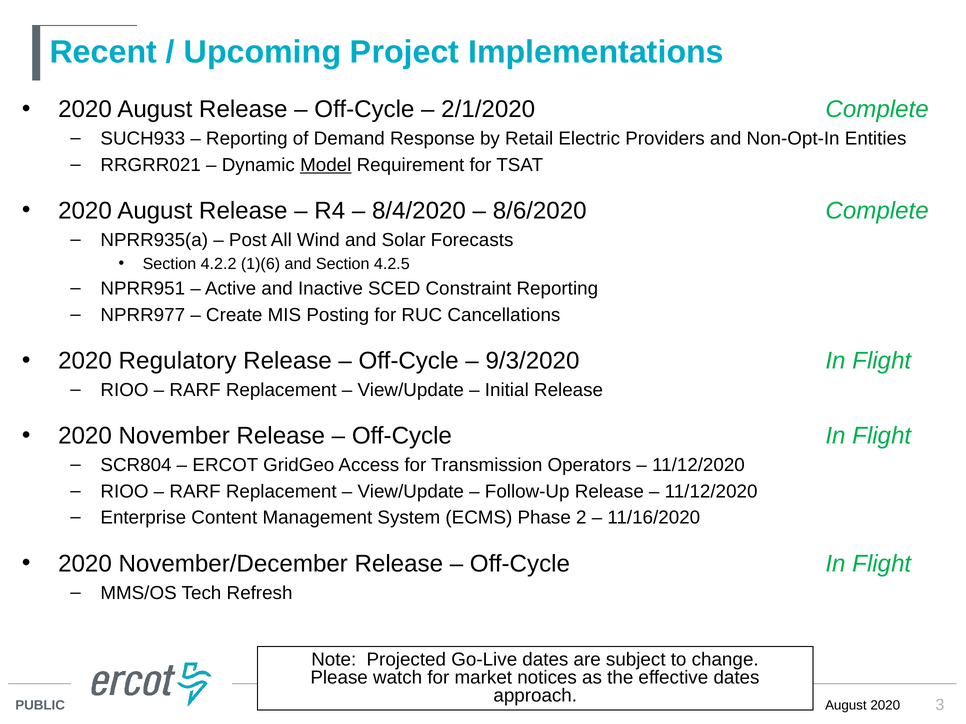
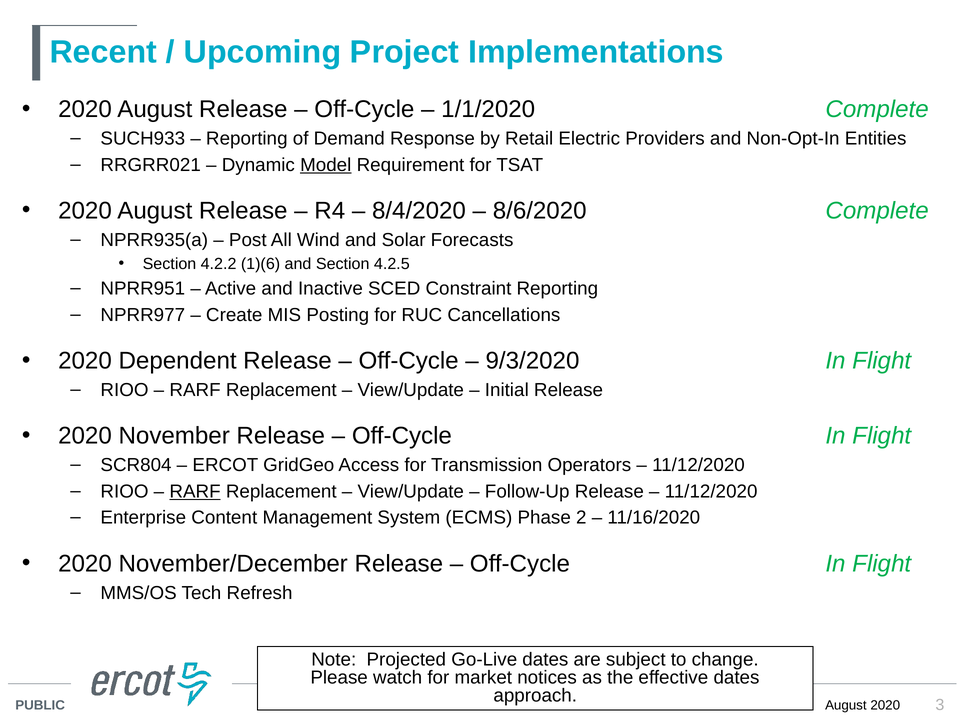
2/1/2020: 2/1/2020 -> 1/1/2020 (488, 109)
Regulatory: Regulatory -> Dependent (178, 361)
RARF underline: none -> present (195, 492)
